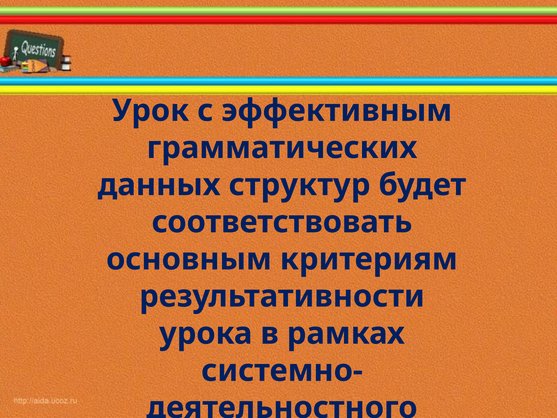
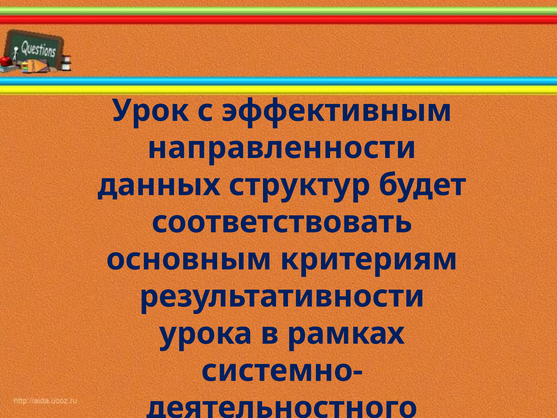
грамматических: грамматических -> направленности (282, 148)
